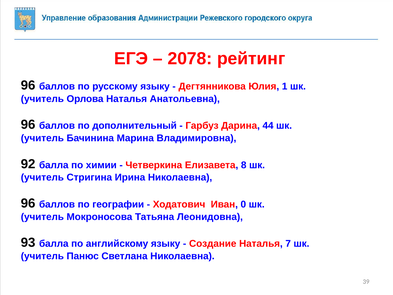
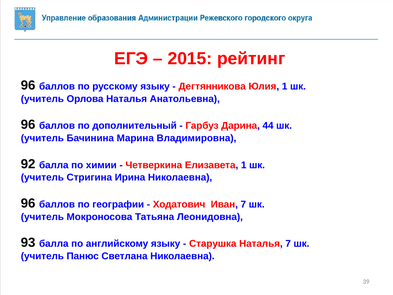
2078: 2078 -> 2015 (190, 59)
Елизавета 8: 8 -> 1 (244, 165)
Иван 0: 0 -> 7 (243, 204)
Создание: Создание -> Старушка (213, 243)
